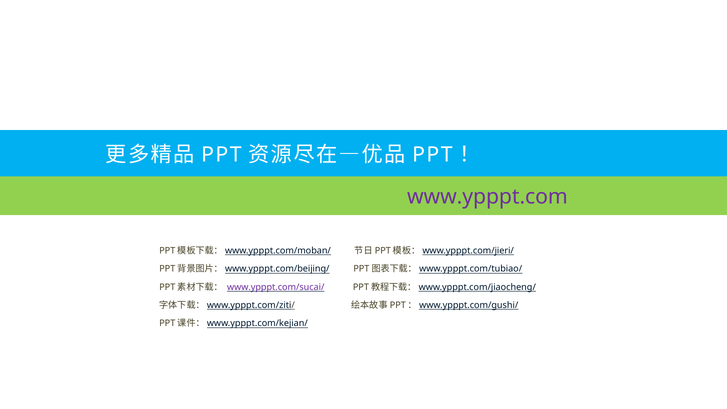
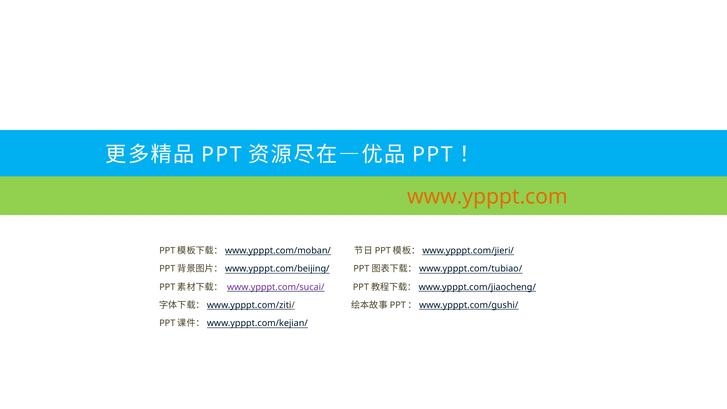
www.ypppt.com colour: purple -> orange (487, 197)
